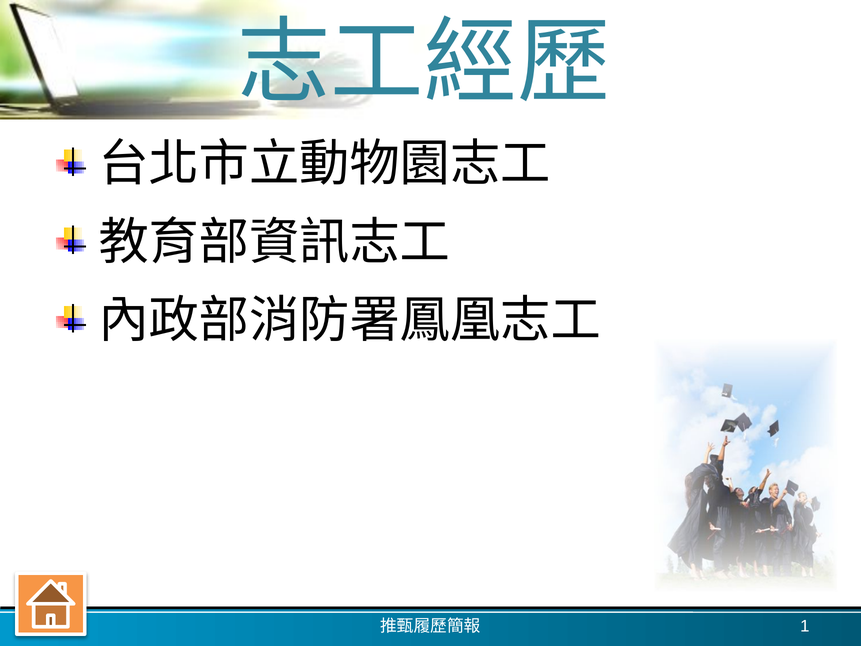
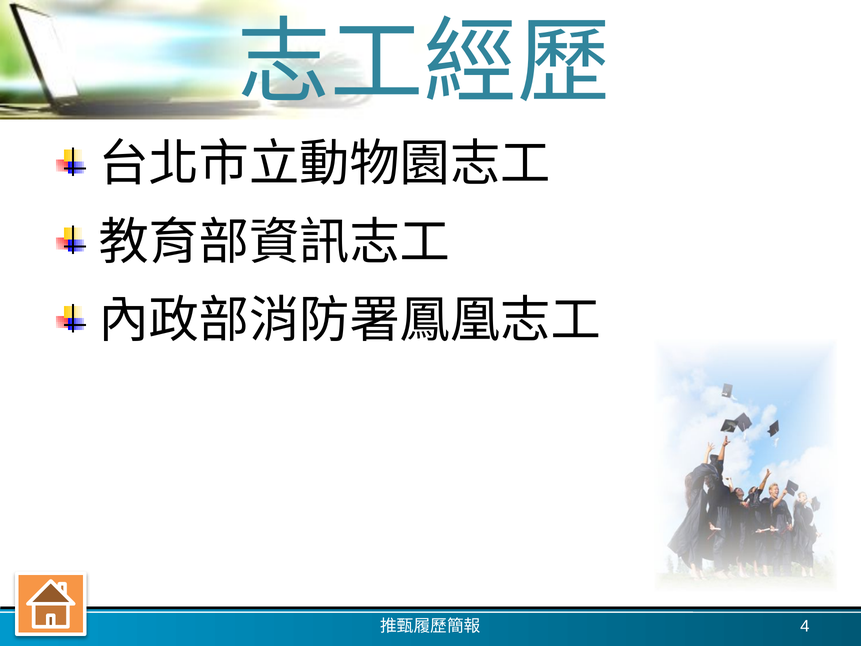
1: 1 -> 4 (805, 626)
